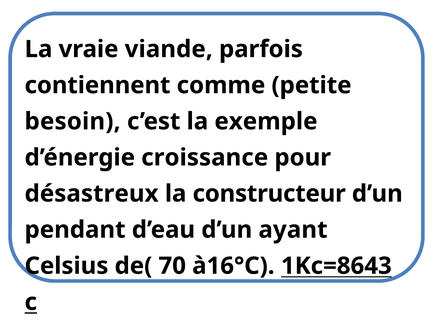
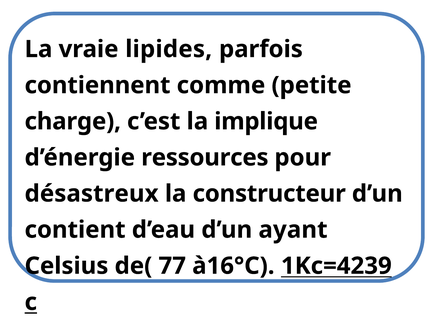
viande: viande -> lipides (169, 49)
besoin: besoin -> charge (73, 121)
exemple: exemple -> implique (266, 121)
croissance: croissance -> ressources (205, 157)
pendant: pendant -> contient (75, 230)
70: 70 -> 77 (172, 266)
1Kc=8643: 1Kc=8643 -> 1Kc=4239 (336, 266)
